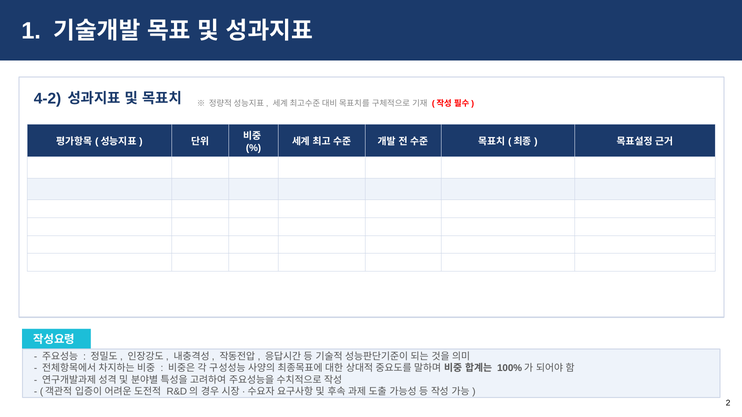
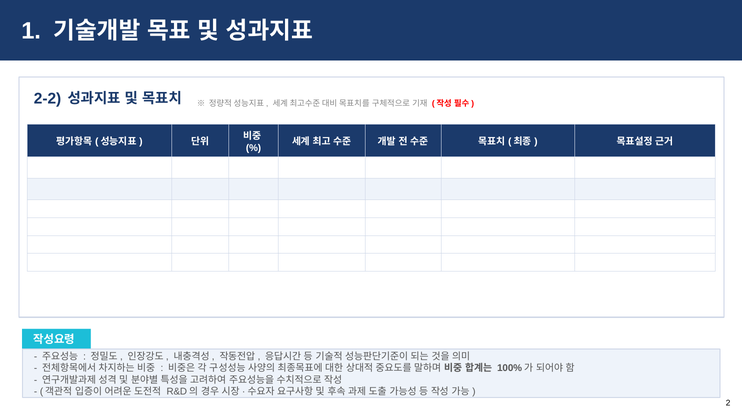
4-2: 4-2 -> 2-2 (48, 99)
